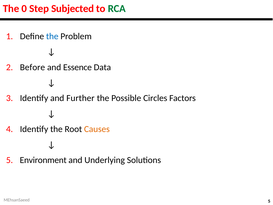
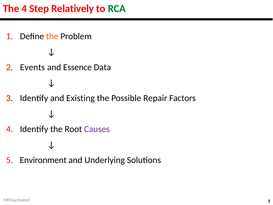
The 0: 0 -> 4 (24, 9)
Subjected: Subjected -> Relatively (73, 9)
the colour: blue -> orange (52, 36)
Before: Before -> Events (32, 67)
Further: Further -> Existing (80, 98)
Circles: Circles -> Repair (155, 98)
Causes colour: orange -> purple (97, 129)
